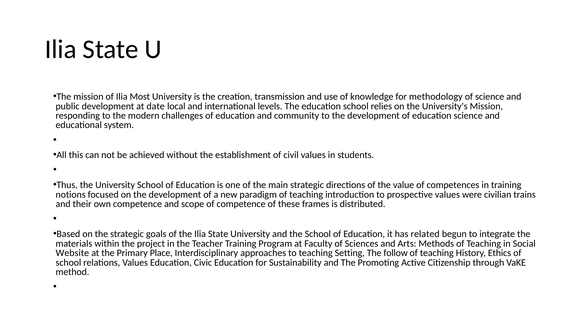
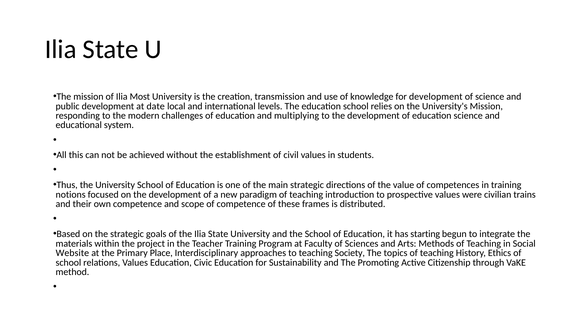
for methodology: methodology -> development (436, 97)
community: community -> multiplying (297, 115)
related: related -> starting (425, 234)
Setting: Setting -> Society (350, 253)
follow: follow -> topics (396, 253)
